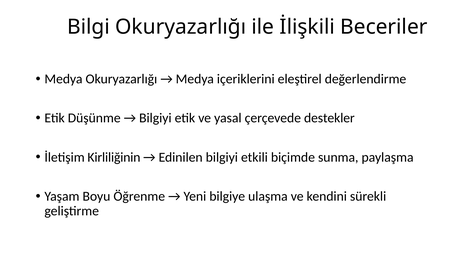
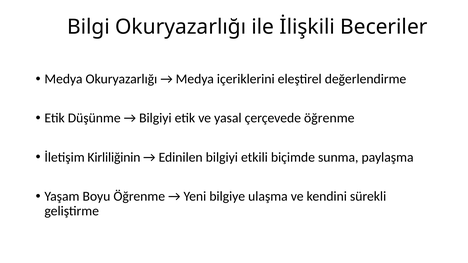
çerçevede destekler: destekler -> öğrenme (329, 118)
